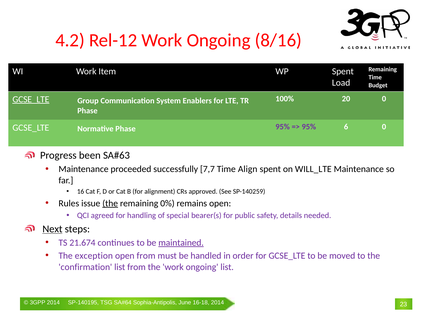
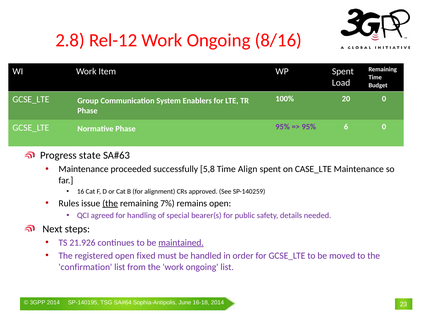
4.2: 4.2 -> 2.8 (70, 40)
GCSE_LTE underline: present -> none (31, 100)
been: been -> state (90, 156)
7,7: 7,7 -> 5,8 (207, 169)
WILL_LTE: WILL_LTE -> CASE_LTE (313, 169)
0%: 0% -> 7% (167, 204)
Next underline: present -> none (52, 229)
21.674: 21.674 -> 21.926 (82, 243)
exception: exception -> registered (94, 256)
open from: from -> fixed (146, 256)
